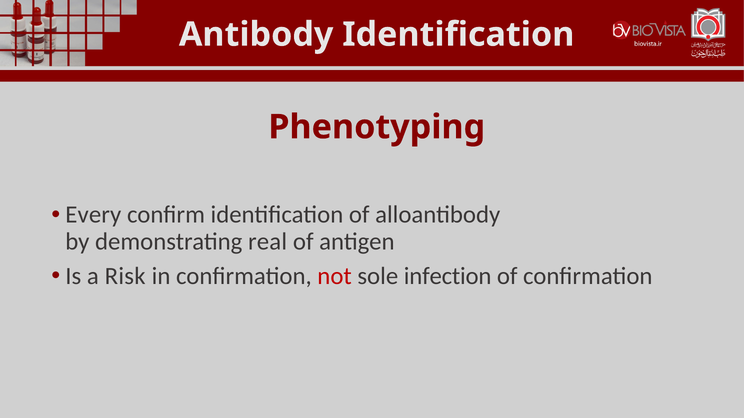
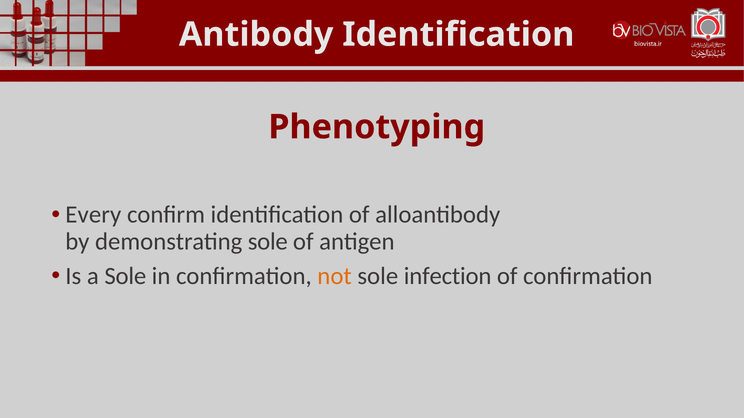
demonstrating real: real -> sole (268, 242)
a Risk: Risk -> Sole (125, 276)
not colour: red -> orange (335, 276)
